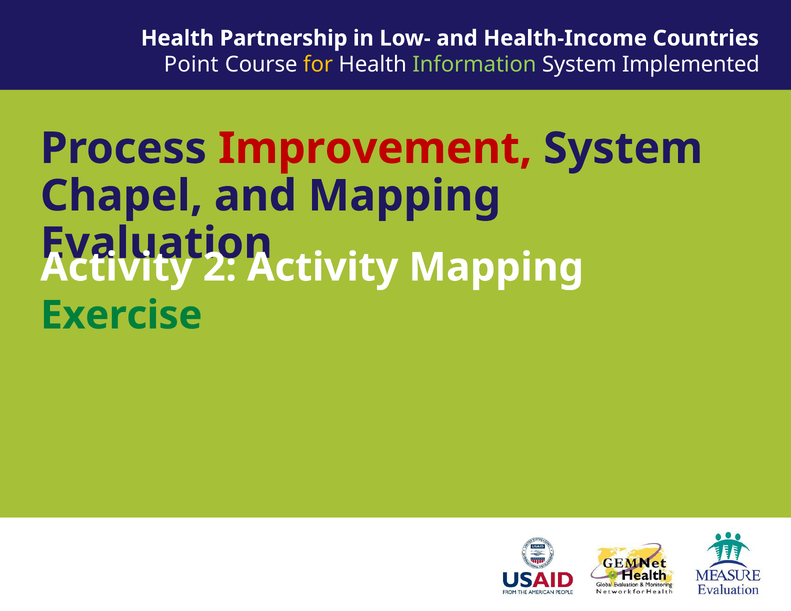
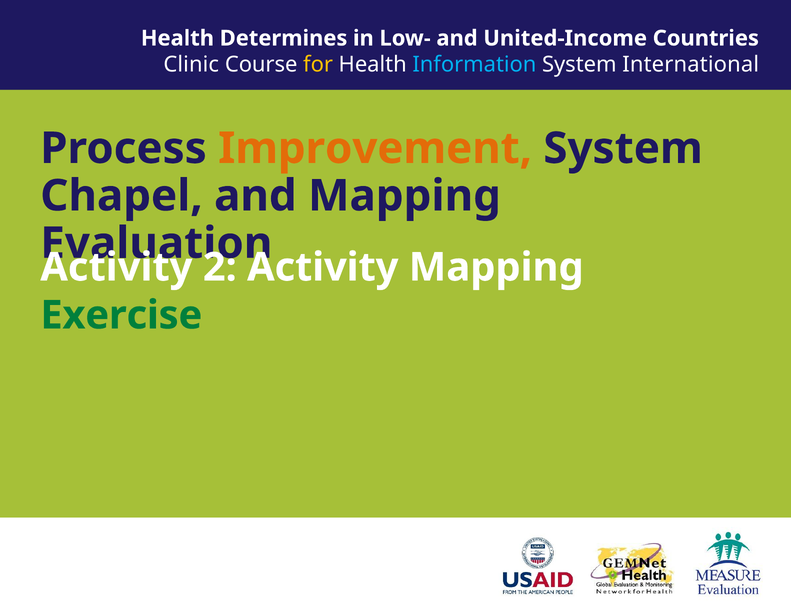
Partnership: Partnership -> Determines (284, 38)
Health-Income: Health-Income -> United-Income (565, 38)
Point: Point -> Clinic (191, 65)
Information colour: light green -> light blue (474, 65)
Implemented: Implemented -> International (691, 65)
Improvement colour: red -> orange (375, 149)
